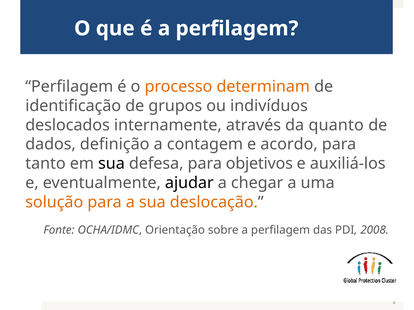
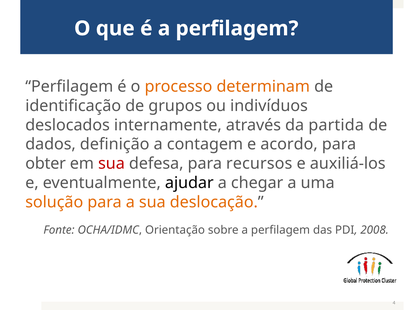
quanto: quanto -> partida (336, 125)
tanto: tanto -> obter (46, 164)
sua colour: black -> red (111, 164)
objetivos: objetivos -> recursos (259, 164)
